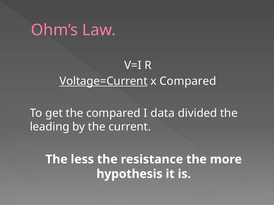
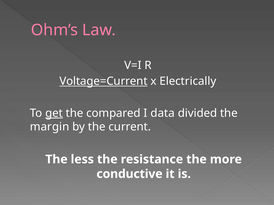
x Compared: Compared -> Electrically (188, 81)
get underline: none -> present (54, 113)
leading: leading -> margin (50, 127)
hypothesis: hypothesis -> conductive (129, 174)
